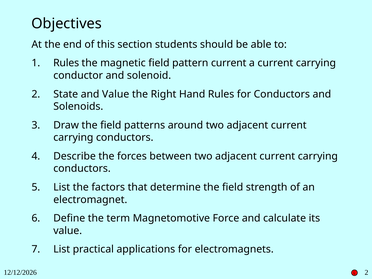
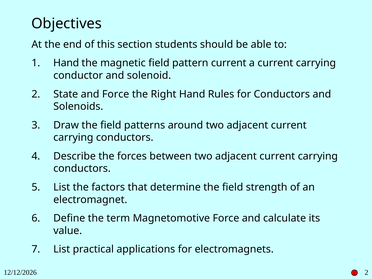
1 Rules: Rules -> Hand (66, 63)
and Value: Value -> Force (116, 94)
